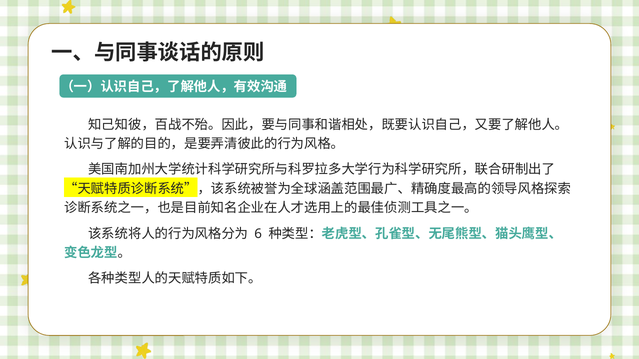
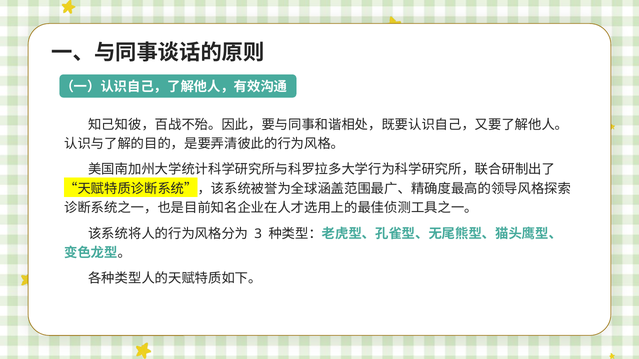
6: 6 -> 3 (258, 234)
